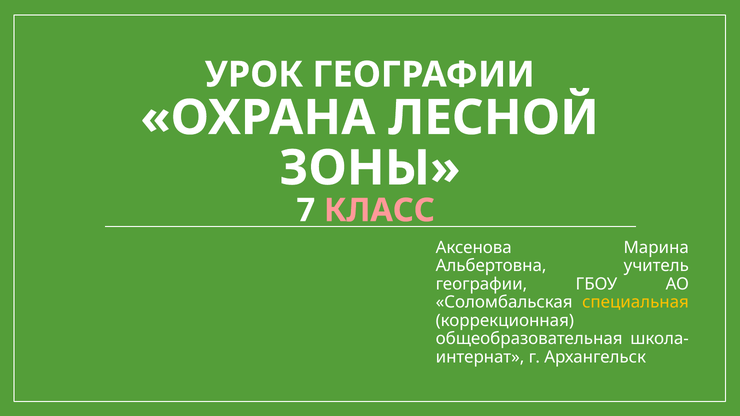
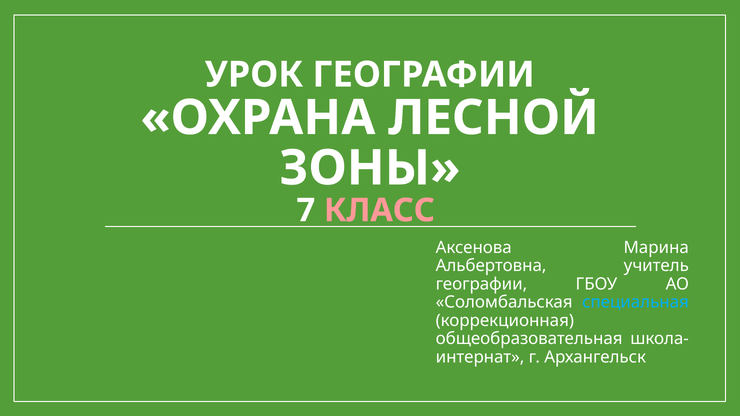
специальная colour: yellow -> light blue (636, 303)
